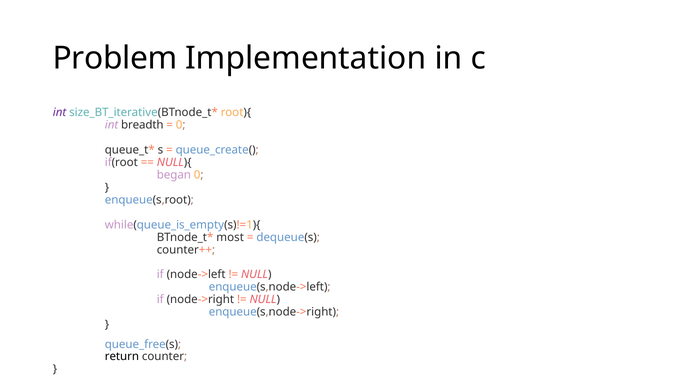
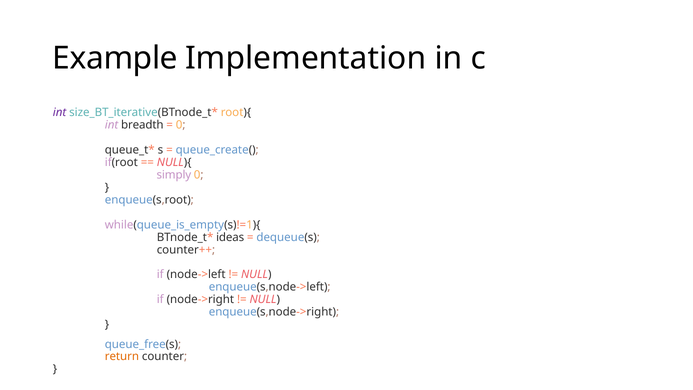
Problem: Problem -> Example (115, 58)
began: began -> simply (174, 175)
most: most -> ideas (230, 237)
return colour: black -> orange (122, 357)
